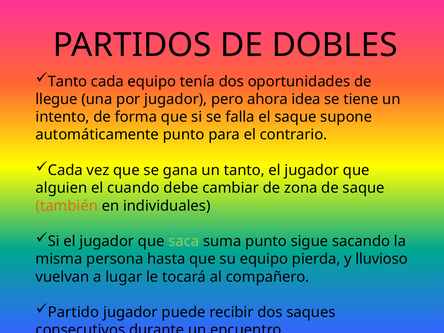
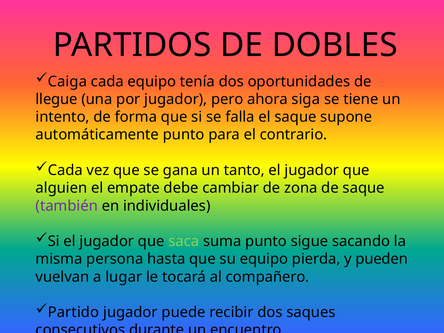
Tanto: Tanto -> Caiga (67, 81)
idea: idea -> siga (306, 99)
cuando: cuando -> empate (133, 188)
también colour: orange -> purple (67, 206)
lluvioso: lluvioso -> pueden (382, 259)
